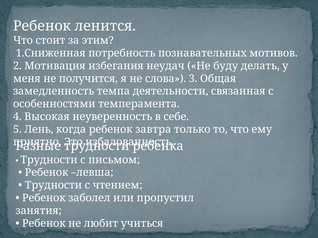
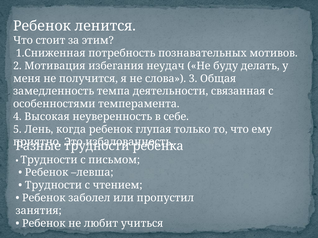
завтра: завтра -> глупая (153, 130)
